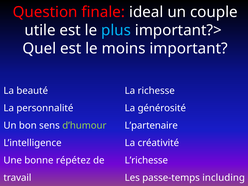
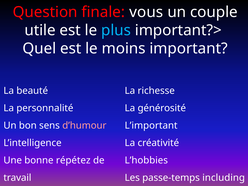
ideal: ideal -> vous (146, 12)
d’humour colour: light green -> pink (84, 126)
L’partenaire: L’partenaire -> L’important (151, 126)
L’richesse: L’richesse -> L’hobbies (146, 160)
